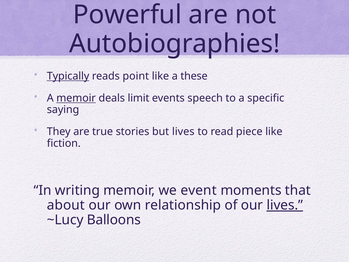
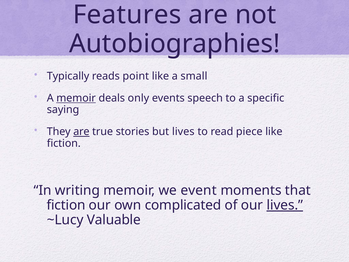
Powerful: Powerful -> Features (127, 15)
Typically underline: present -> none (68, 76)
these: these -> small (194, 76)
limit: limit -> only (138, 98)
are underline: none -> present (81, 132)
about: about -> fiction (66, 205)
relationship: relationship -> complicated (183, 205)
Balloons: Balloons -> Valuable (114, 220)
